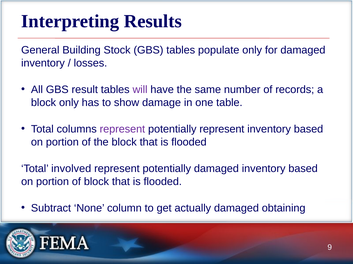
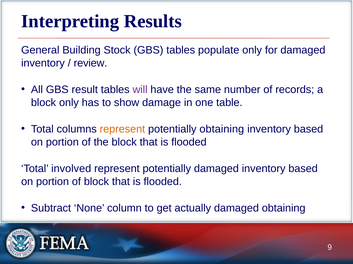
losses: losses -> review (91, 63)
represent colour: purple -> orange (122, 129)
potentially represent: represent -> obtaining (222, 129)
